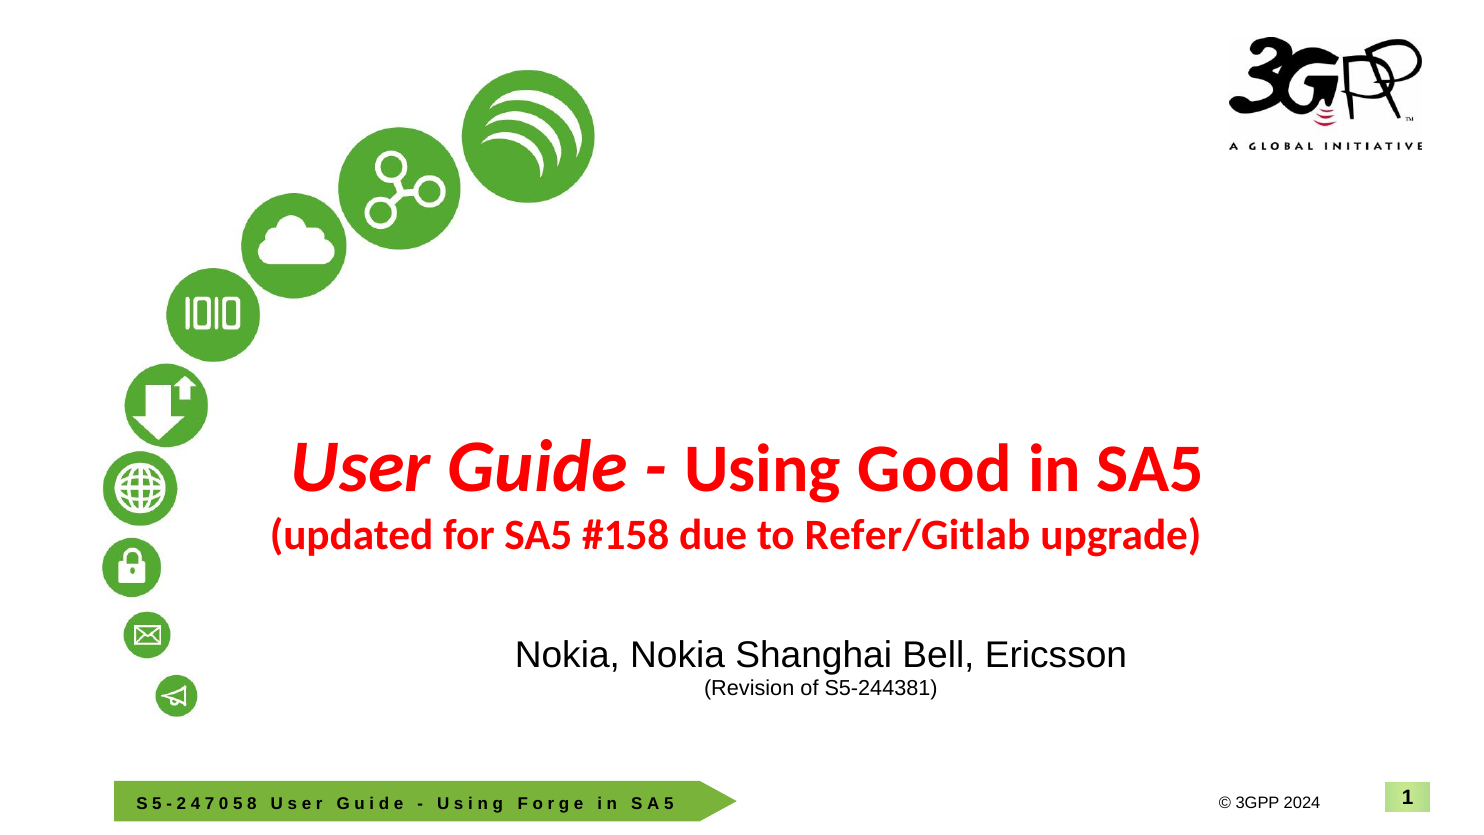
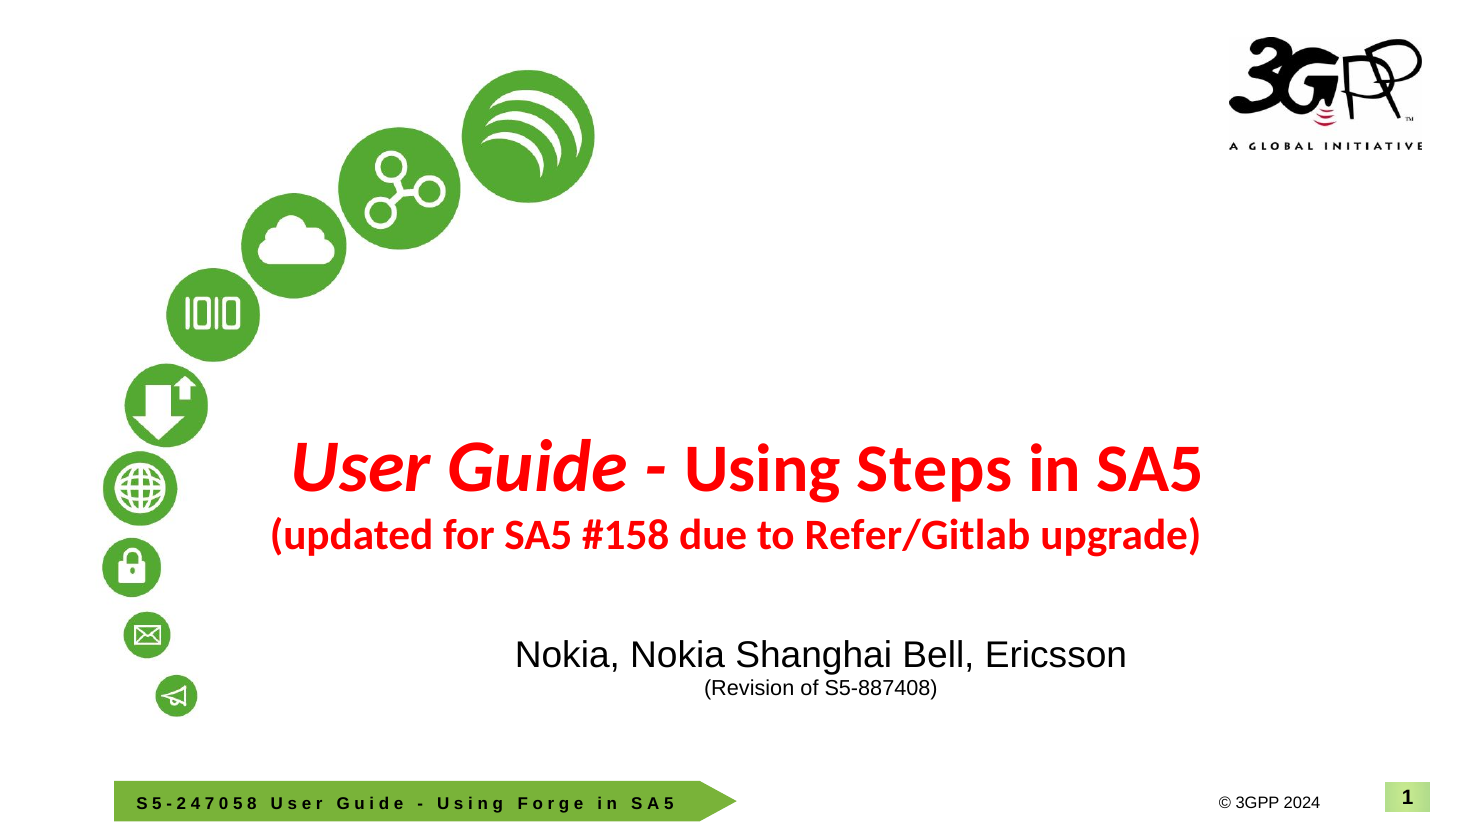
Good: Good -> Steps (935, 469)
S5-244381: S5-244381 -> S5-887408 (881, 688)
